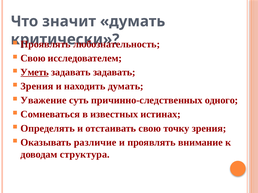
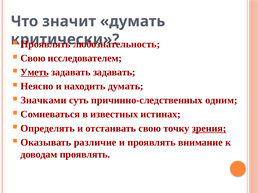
Зрения: Зрения -> Неясно (37, 86)
Уважение: Уважение -> Значками (44, 101)
одного: одного -> одним (221, 101)
зрения underline: none -> present (209, 129)
доводам структура: структура -> проявлять (85, 155)
